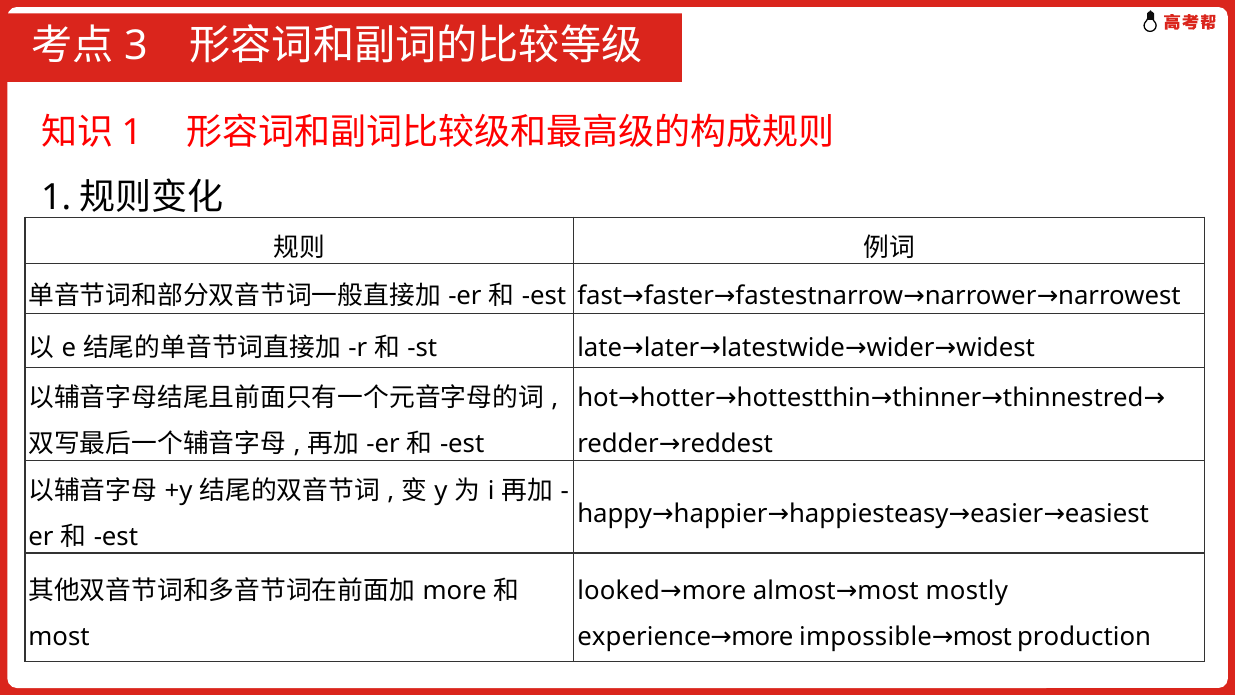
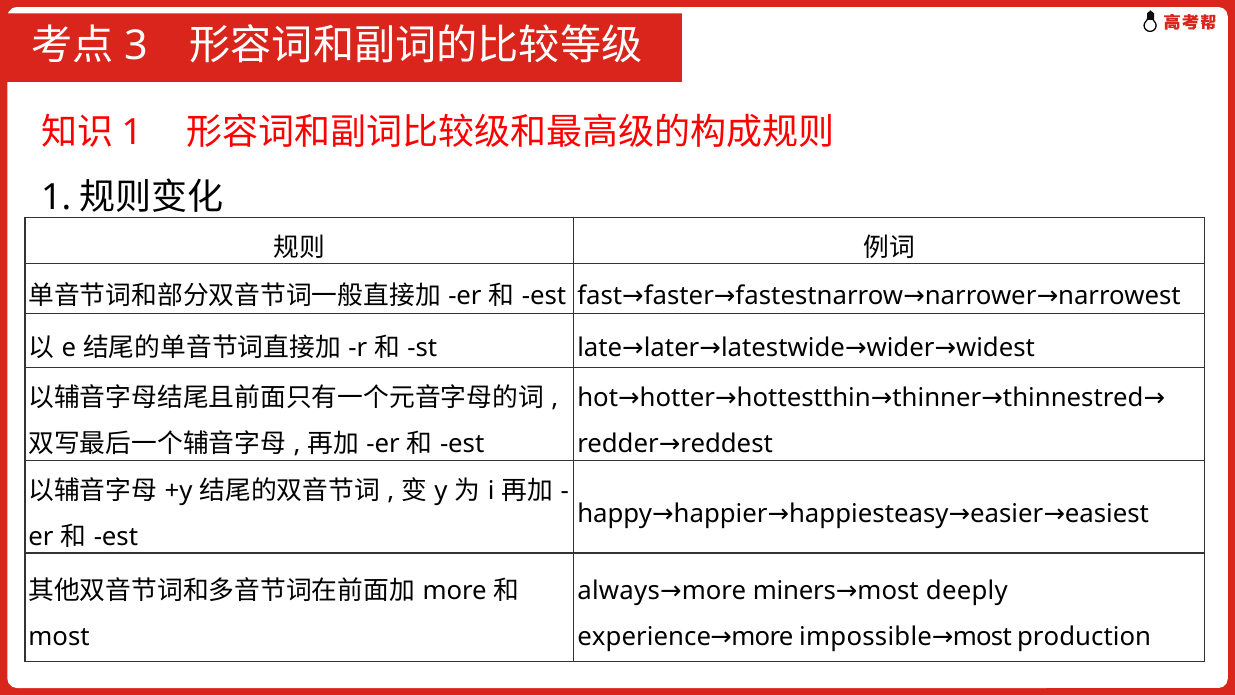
looked: looked -> always (619, 591)
almost: almost -> miners (794, 591)
mostly: mostly -> deeply (967, 591)
